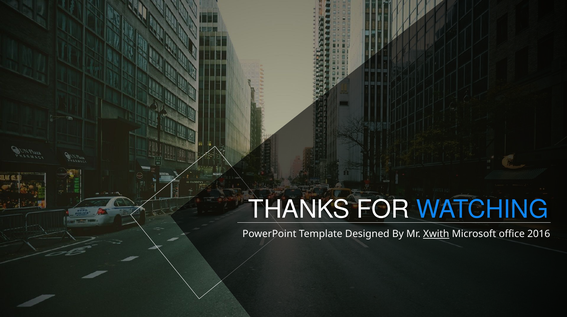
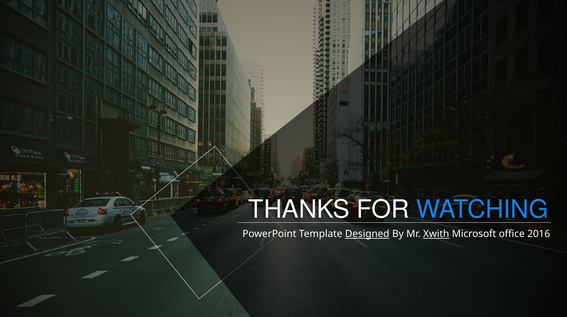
Designed underline: none -> present (367, 234)
